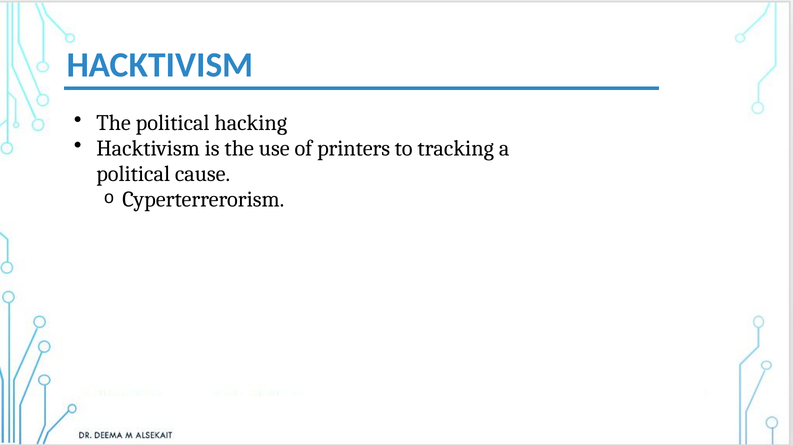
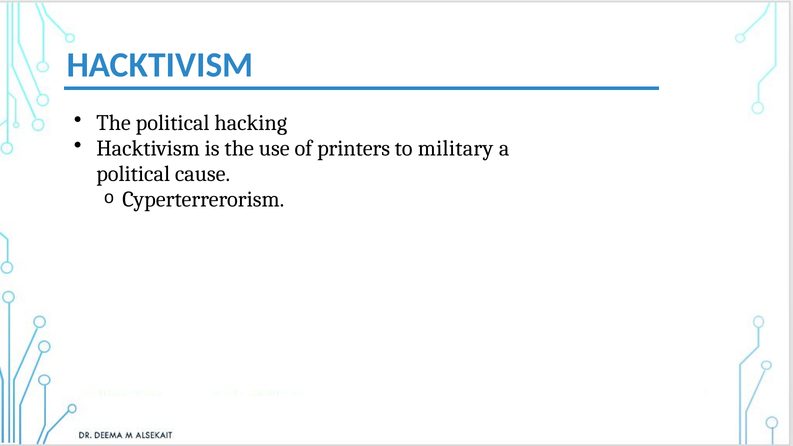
tracking: tracking -> military (456, 148)
